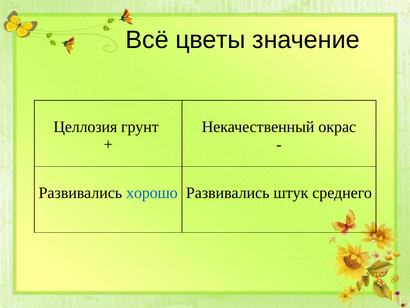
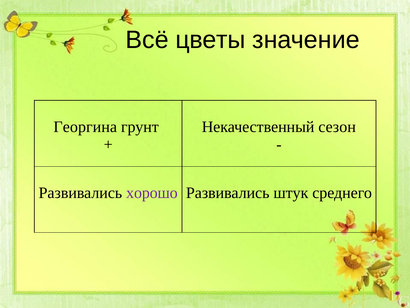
Целлозия: Целлозия -> Георгина (85, 127)
окрас: окрас -> сезон (337, 127)
хорошо colour: blue -> purple (152, 193)
